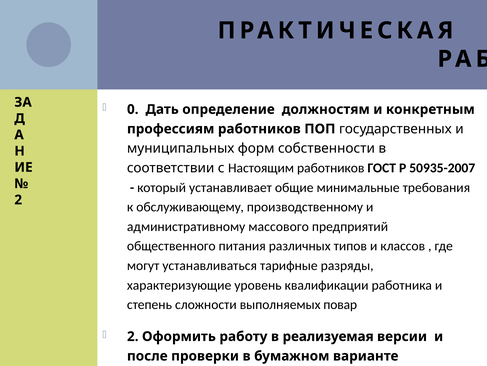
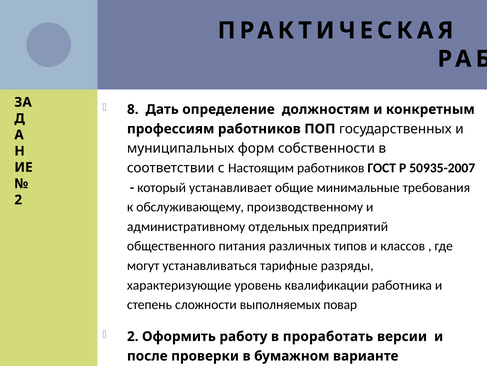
0: 0 -> 8 (133, 109)
массового: массового -> отдельных (279, 226)
реализуемая: реализуемая -> проработать (328, 336)
